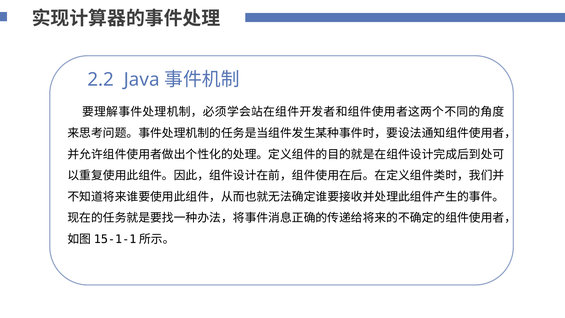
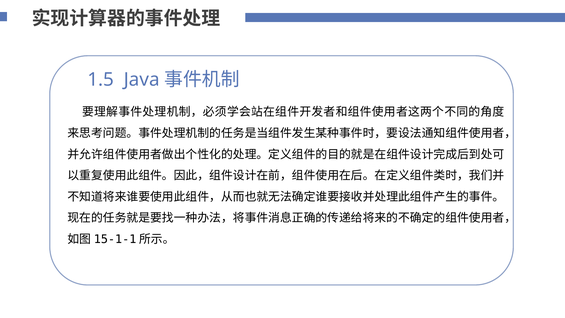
2.2: 2.2 -> 1.5 (101, 80)
